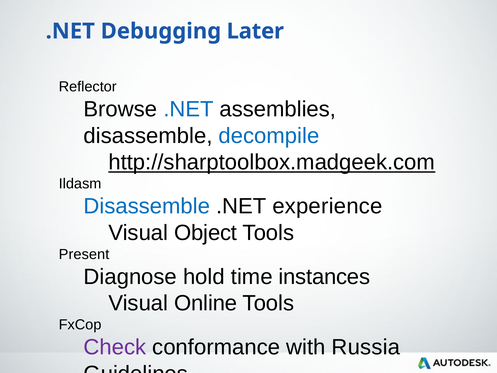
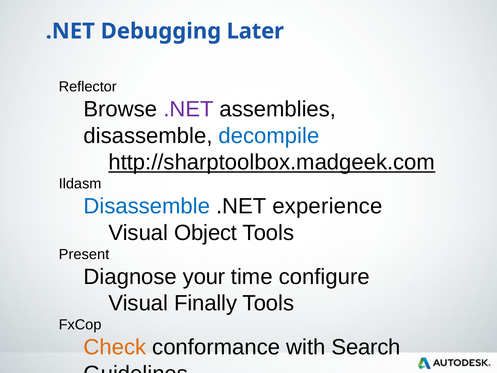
.NET colour: blue -> purple (189, 109)
hold: hold -> your (204, 277)
instances: instances -> configure (324, 277)
Online: Online -> Finally (206, 303)
Check colour: purple -> orange (115, 347)
Russia: Russia -> Search (366, 347)
